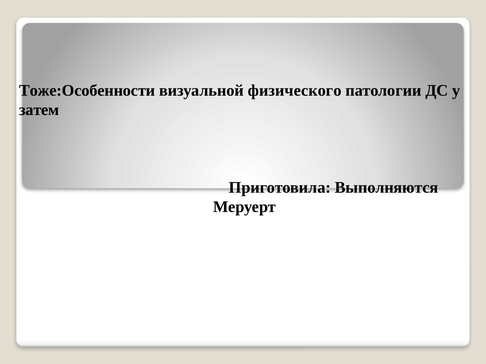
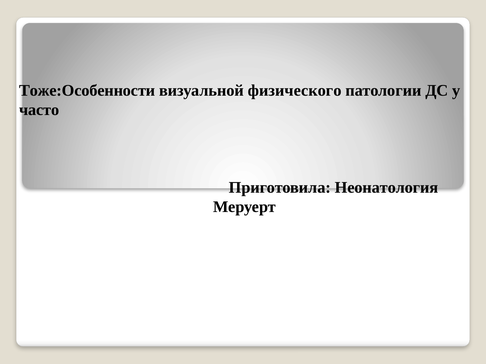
затем: затем -> часто (39, 110)
Выполняются: Выполняются -> Неонатология (387, 188)
